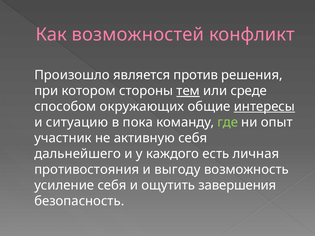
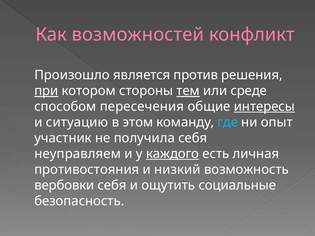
при underline: none -> present (46, 91)
окружающих: окружающих -> пересечения (142, 107)
пока: пока -> этом (138, 122)
где colour: light green -> light blue (228, 122)
активную: активную -> получила (144, 138)
дальнейшего: дальнейшего -> неуправляем (78, 154)
каждого underline: none -> present (173, 154)
выгоду: выгоду -> низкий (177, 170)
усиление: усиление -> вербовки (64, 185)
завершения: завершения -> социальные (237, 185)
